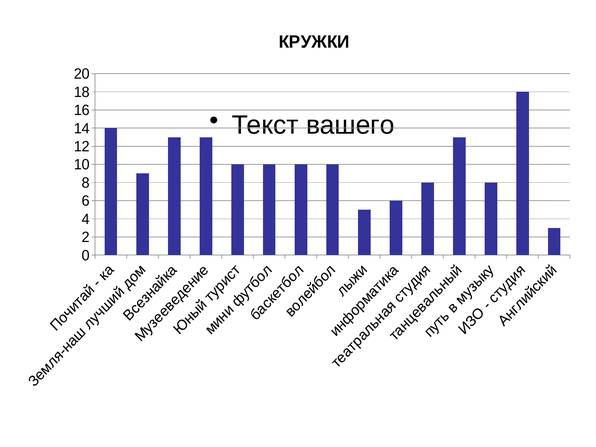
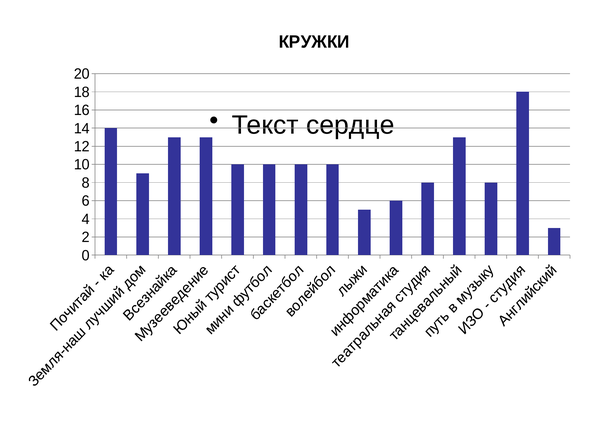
вашего: вашего -> сердце (350, 125)
